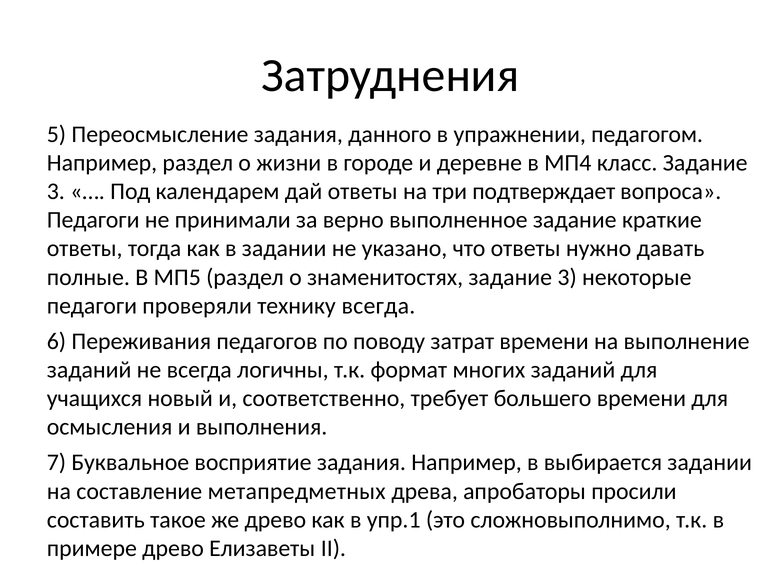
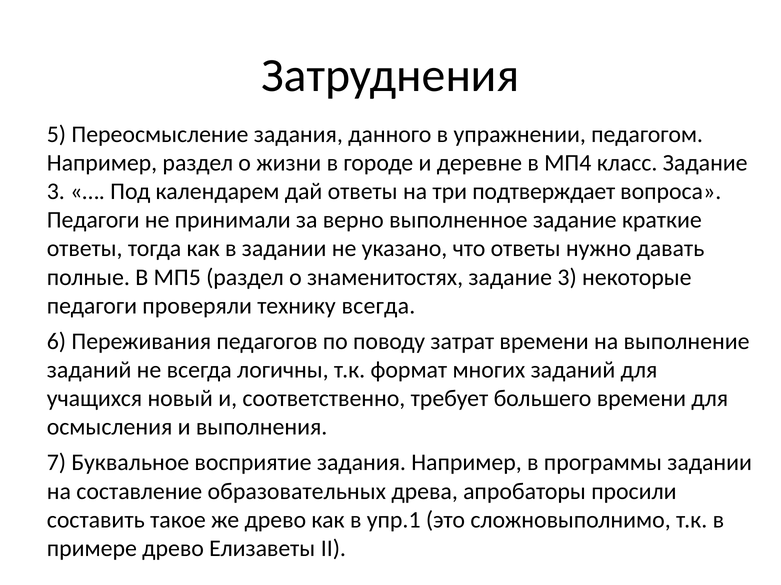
выбирается: выбирается -> программы (603, 463)
метапредметных: метапредметных -> образовательных (297, 492)
